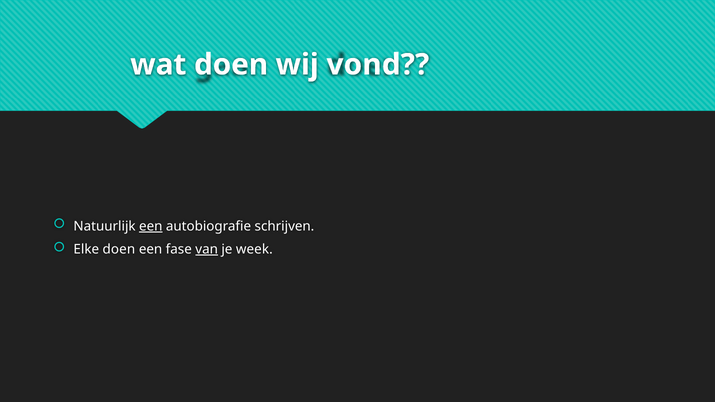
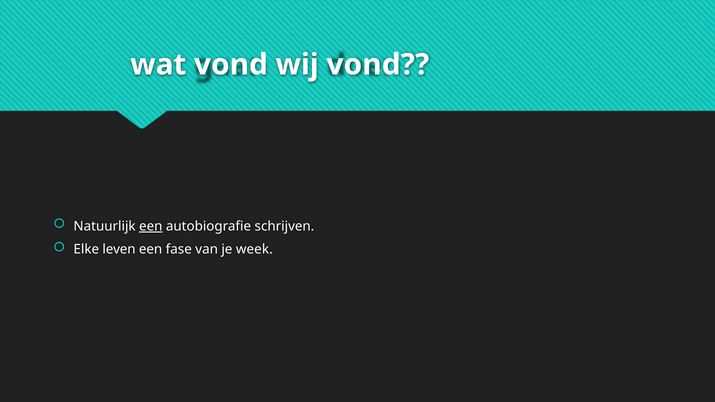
wat doen: doen -> vond (231, 65)
Elke doen: doen -> leven (119, 249)
van underline: present -> none (207, 249)
